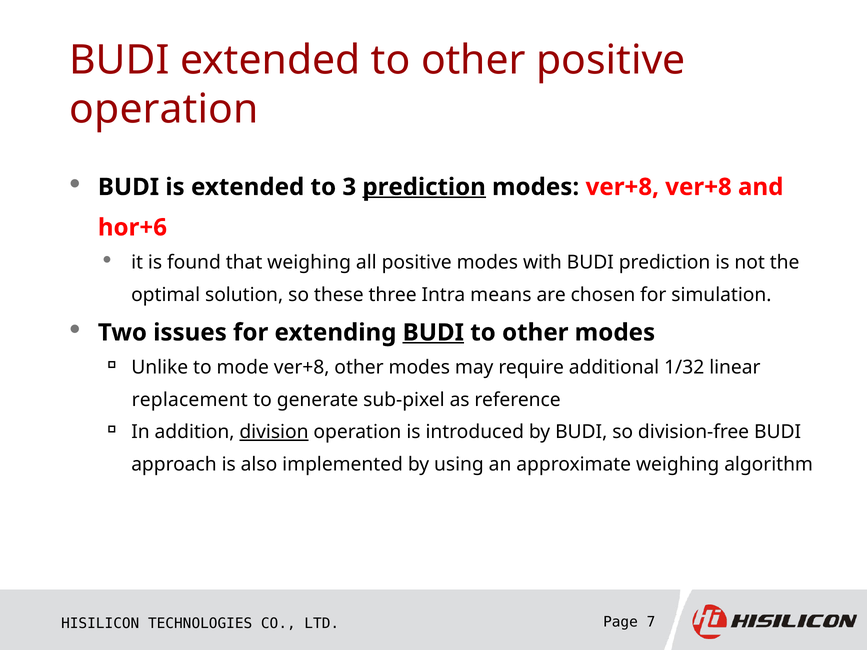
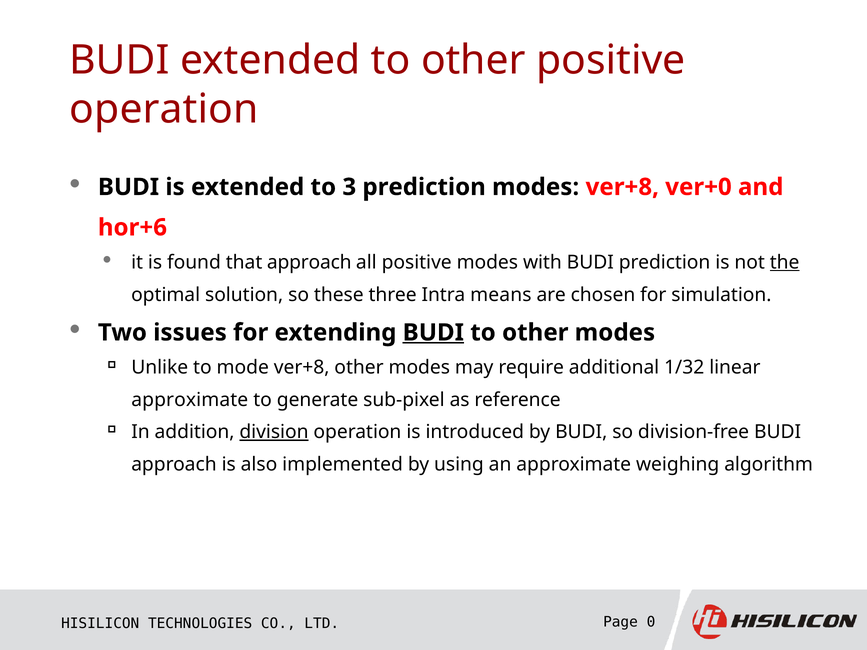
prediction underline: present -> none (424, 187)
ver+8 ver+8: ver+8 -> ver+0 (698, 187)
that weighing: weighing -> approach (309, 262)
the underline: none -> present (785, 262)
replacement: replacement -> approximate (190, 400)
7: 7 -> 0 (651, 622)
